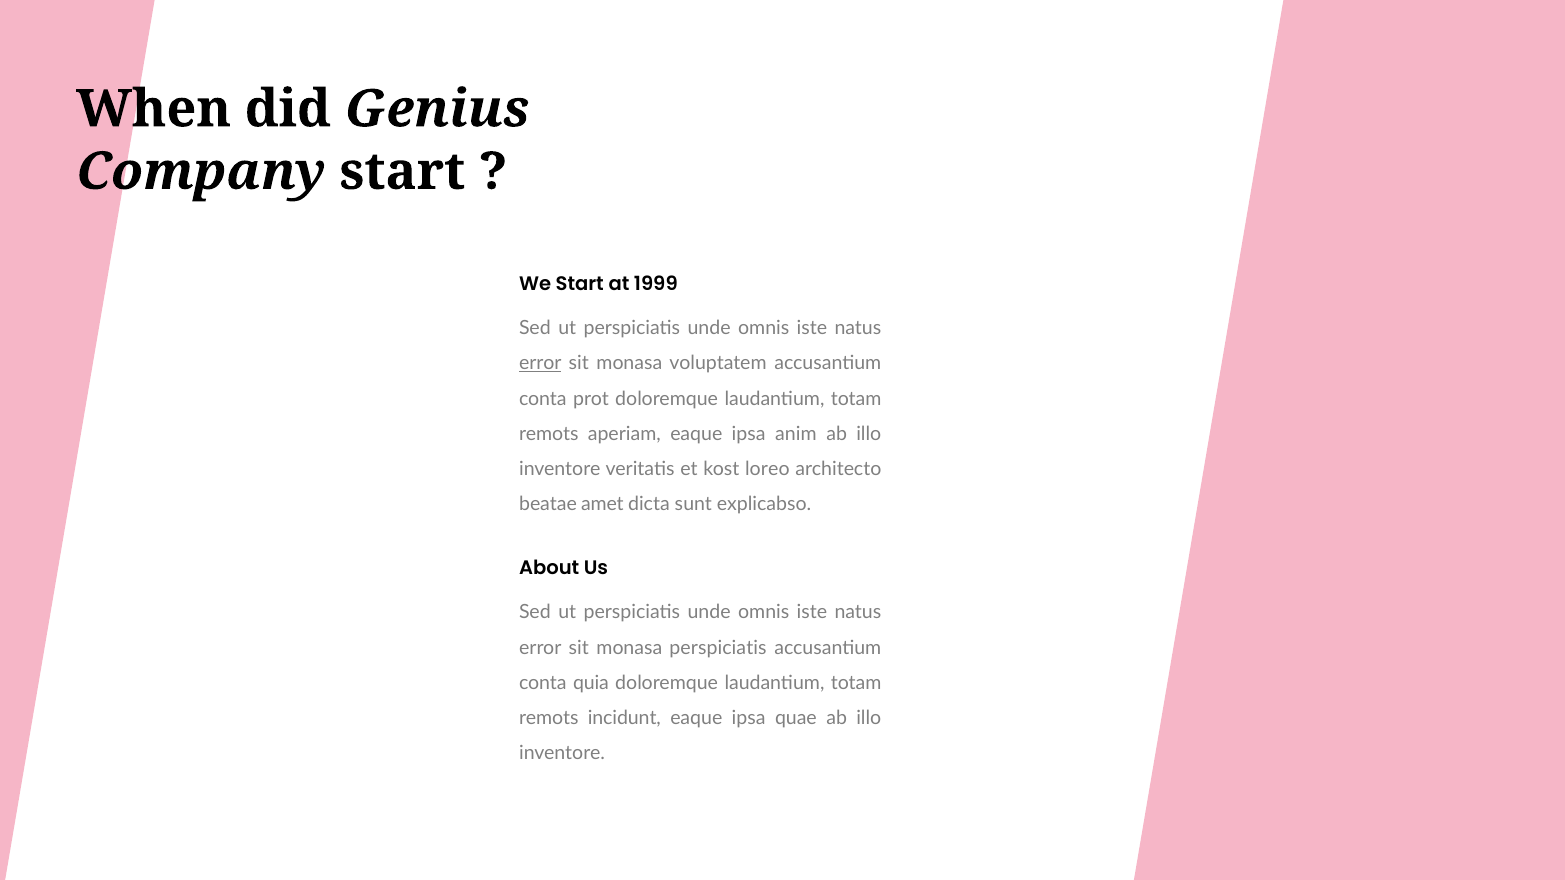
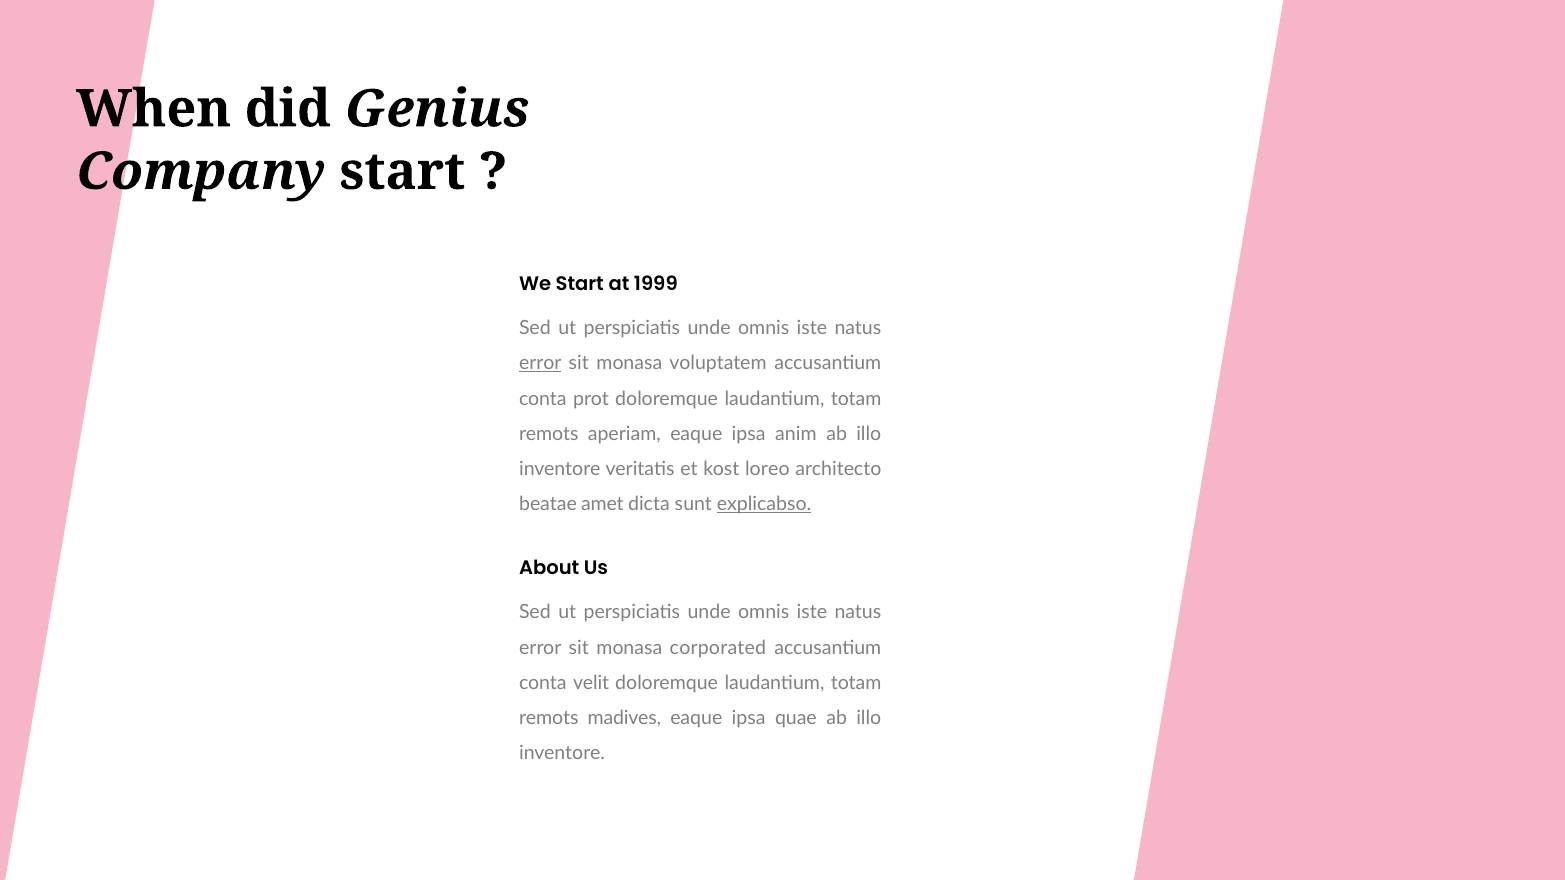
explicabso underline: none -> present (764, 504)
monasa perspiciatis: perspiciatis -> corporated (718, 648)
quia: quia -> velit (591, 683)
incidunt: incidunt -> madives (624, 718)
